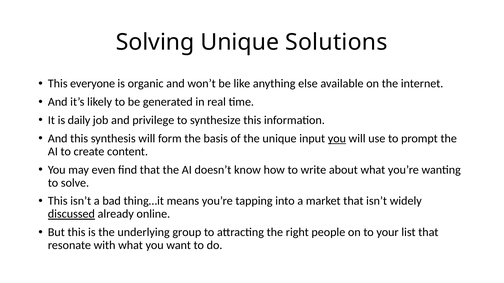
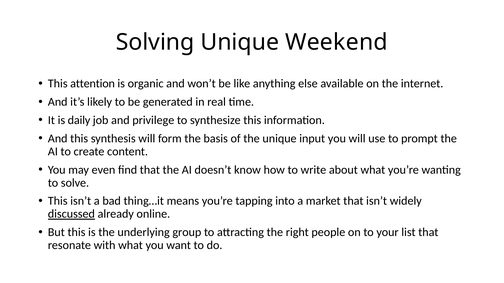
Solutions: Solutions -> Weekend (336, 42)
everyone: everyone -> attention (93, 84)
you underline: present -> none (337, 139)
